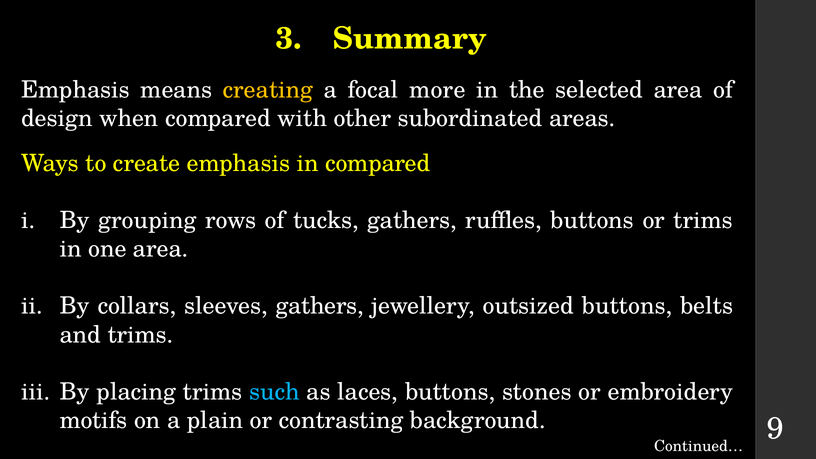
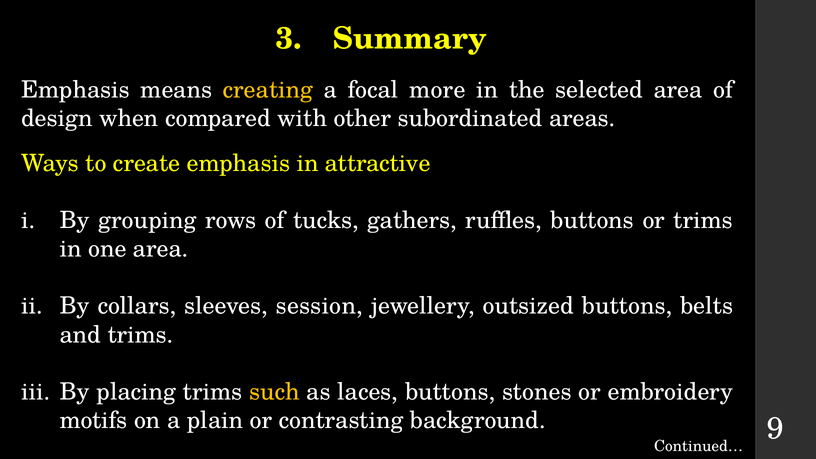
in compared: compared -> attractive (378, 163)
sleeves gathers: gathers -> session (319, 306)
such colour: light blue -> yellow (274, 392)
